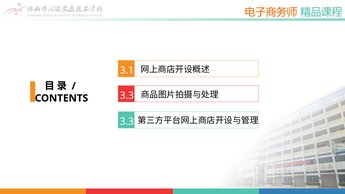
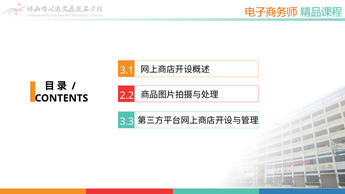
3.3: 3.3 -> 2.2 (127, 95)
